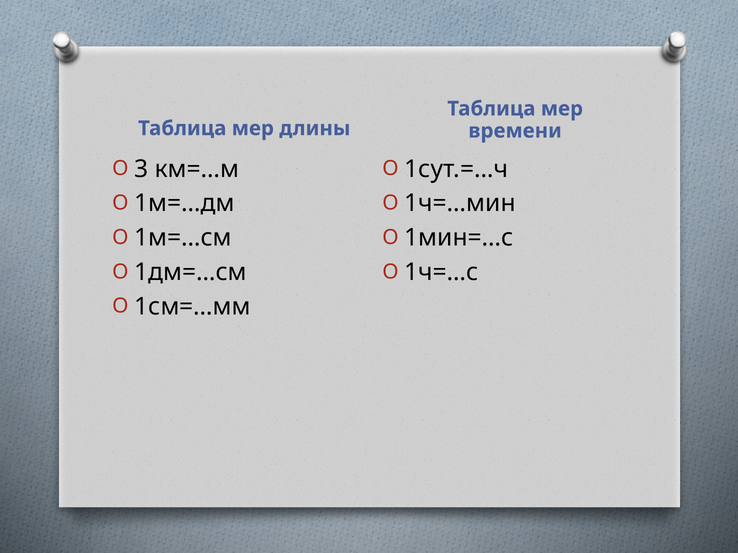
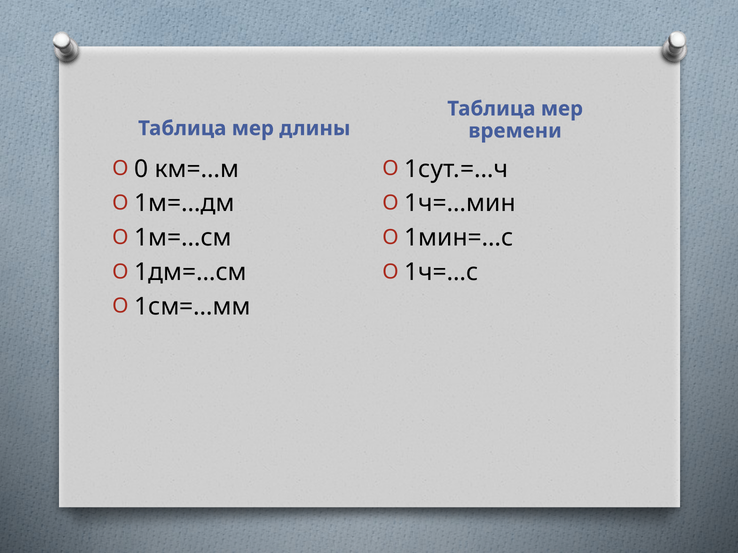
3: 3 -> 0 (141, 169)
